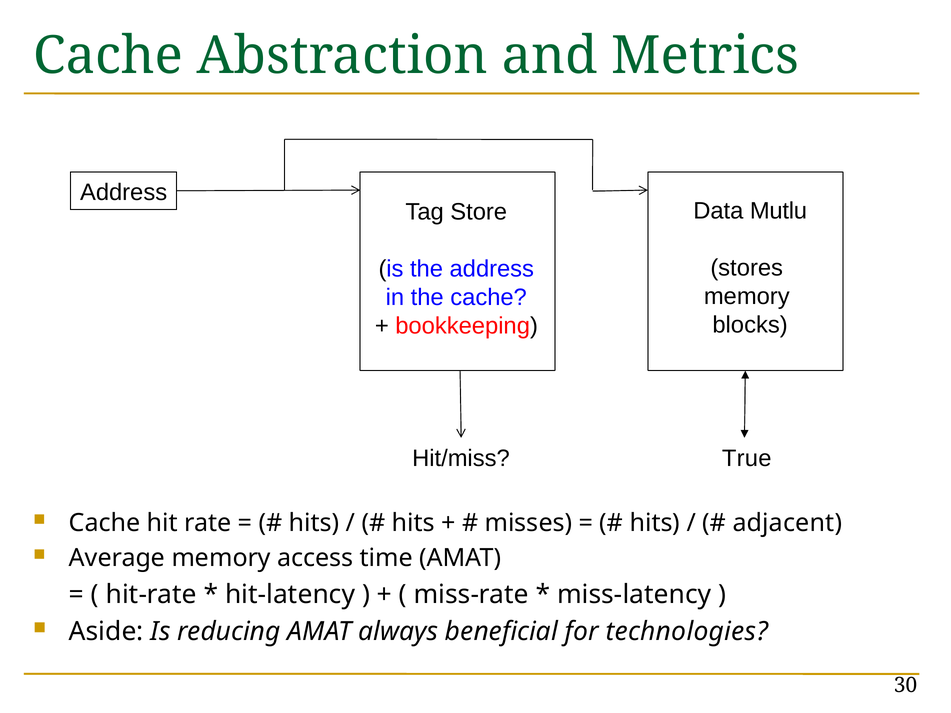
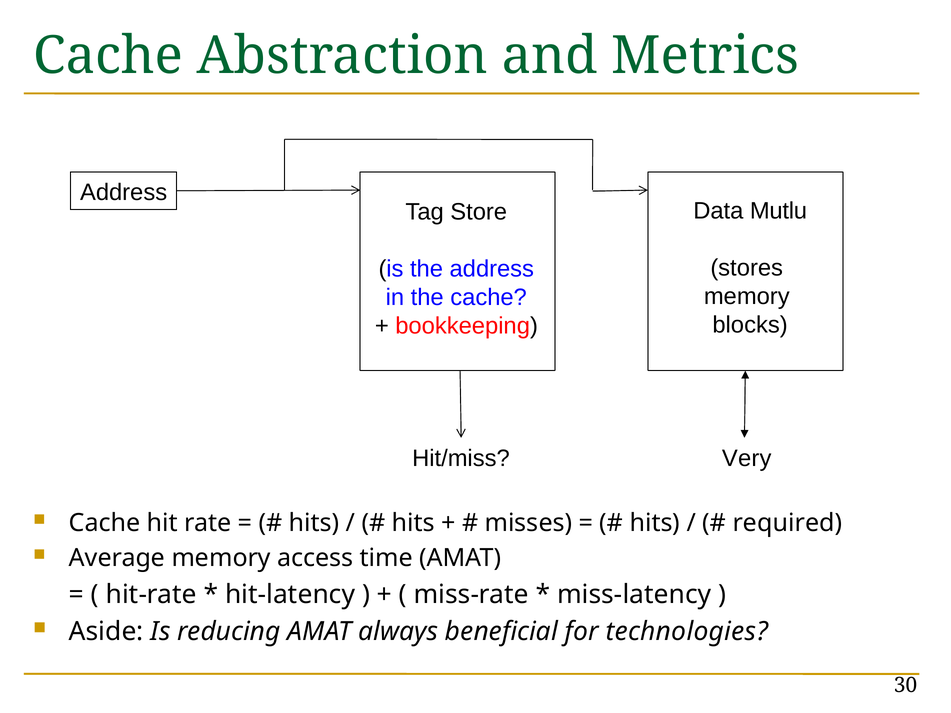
True: True -> Very (747, 459)
adjacent: adjacent -> required (787, 523)
